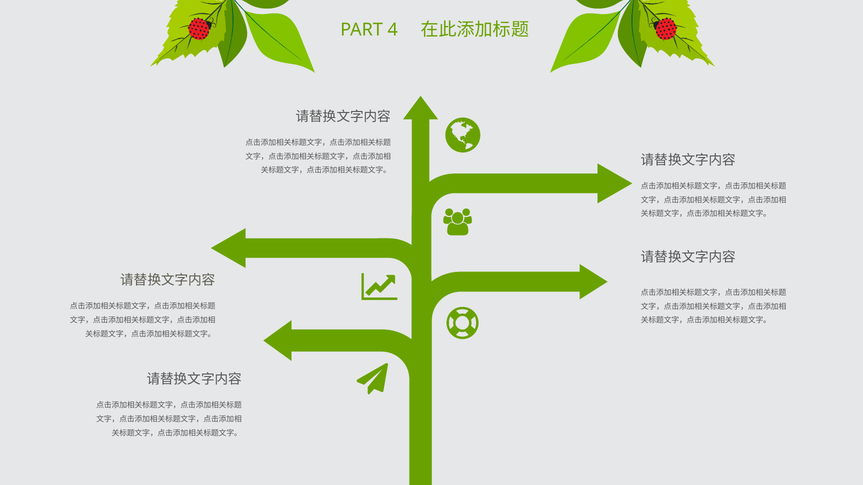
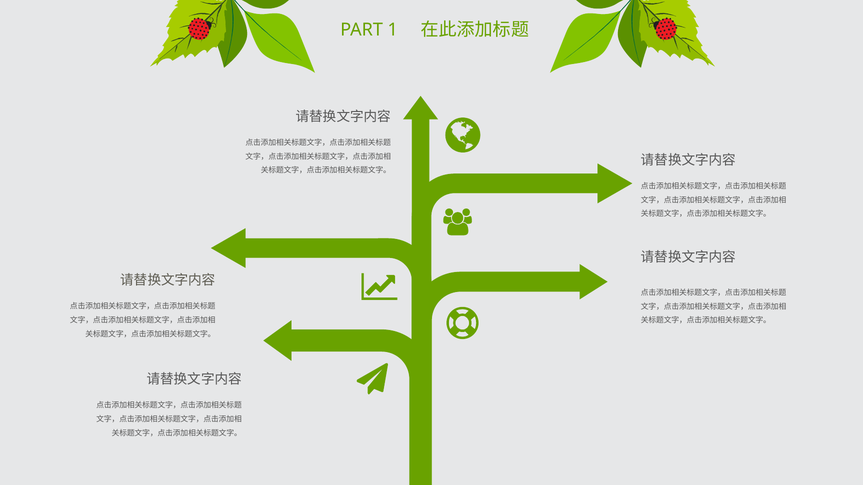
4: 4 -> 1 (393, 30)
